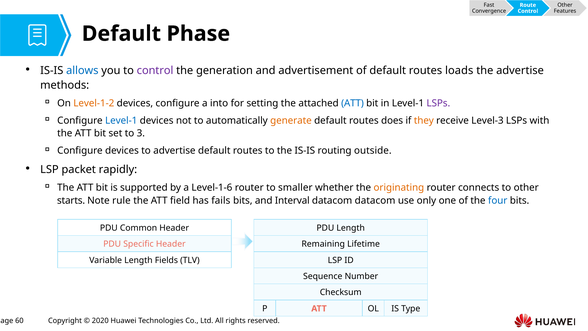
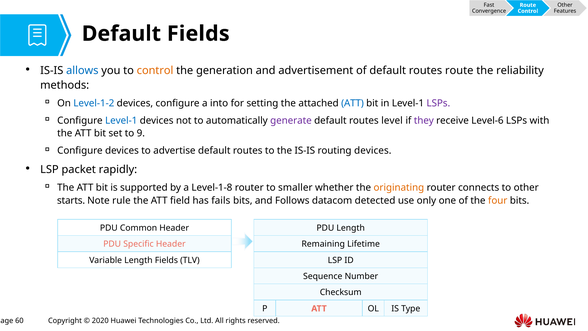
Default Phase: Phase -> Fields (198, 34)
control colour: purple -> orange (155, 71)
routes loads: loads -> route (459, 71)
the advertise: advertise -> reliability (520, 71)
Level-1-2 colour: orange -> blue (94, 103)
generate colour: orange -> purple (291, 120)
does: does -> level (392, 120)
they colour: orange -> purple (424, 120)
Level-3: Level-3 -> Level-6 (487, 120)
3: 3 -> 9 (141, 133)
routing outside: outside -> devices (373, 151)
Level-1-6: Level-1-6 -> Level-1-8 (212, 187)
Interval: Interval -> Follows (292, 200)
datacom datacom: datacom -> detected (375, 200)
four colour: blue -> orange (498, 200)
